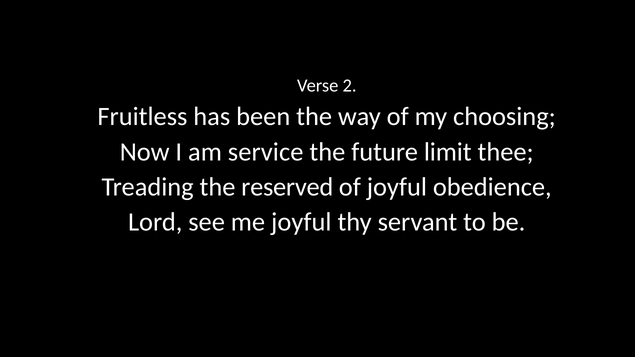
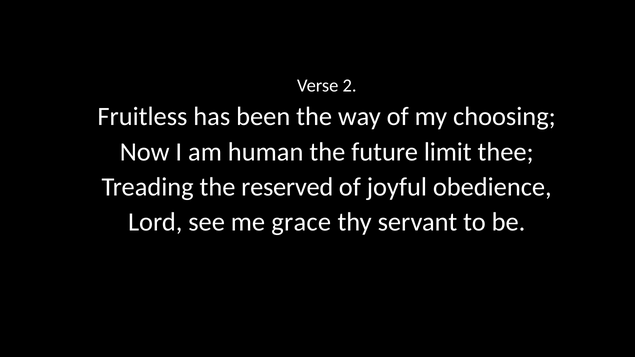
service: service -> human (266, 152)
me joyful: joyful -> grace (301, 222)
